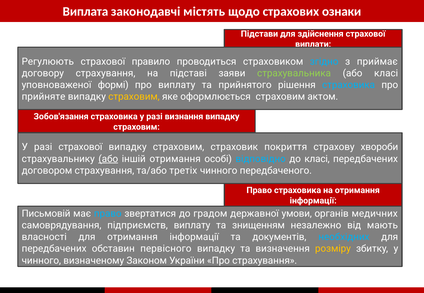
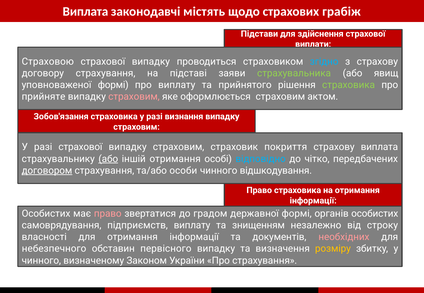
ознаки: ознаки -> грабіж (342, 12)
Регулюють: Регулюють -> Страховою (48, 62)
правило: правило -> випадку (151, 62)
з приймає: приймає -> страхову (377, 62)
або класі: класі -> явищ (386, 73)
страховика colour: light blue -> light green (349, 85)
страховим colour: yellow -> pink (134, 97)
страхову хвороби: хвороби -> виплата (379, 147)
до класі: класі -> чітко (317, 159)
договором underline: none -> present (47, 171)
третіх: третіх -> особи (183, 171)
передбаченого: передбаченого -> відшкодування (276, 171)
Письмовій: Письмовій -> Особистих (46, 214)
право colour: light blue -> pink (108, 214)
державної умови: умови -> формі (297, 214)
органів медичних: медичних -> особистих (375, 214)
мають: мають -> строку (382, 226)
необхідних colour: light blue -> pink (344, 237)
передбачених: передбачених -> небезпечного (54, 249)
